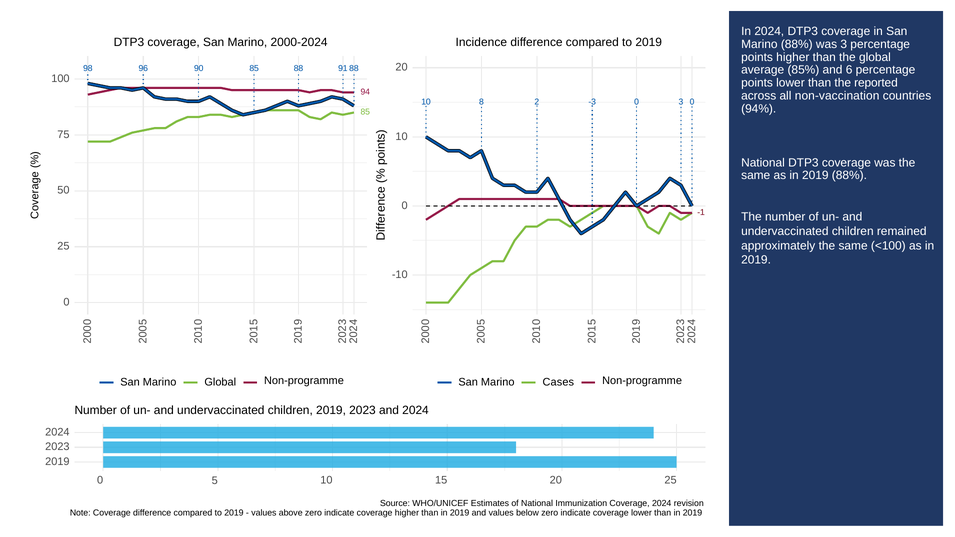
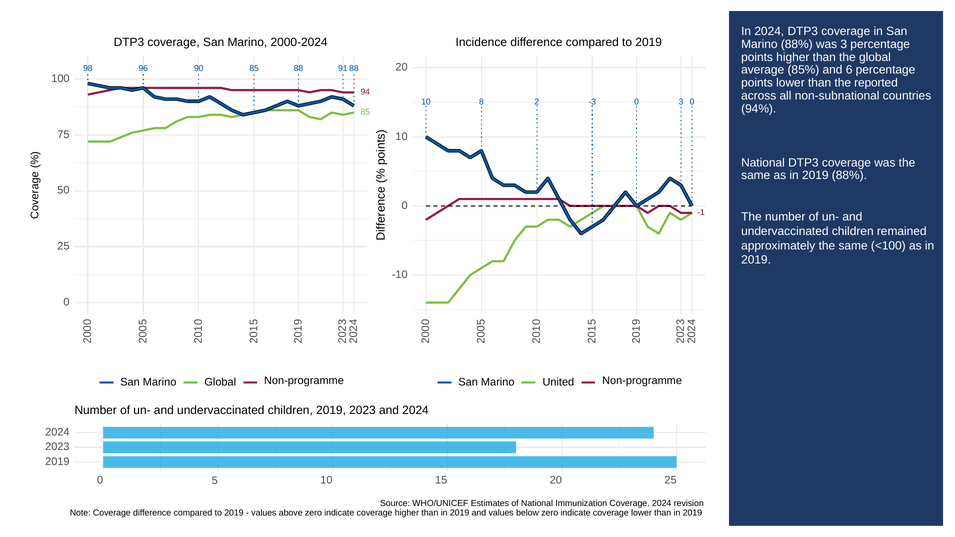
non-vaccination: non-vaccination -> non-subnational (837, 96)
Cases: Cases -> United (558, 382)
